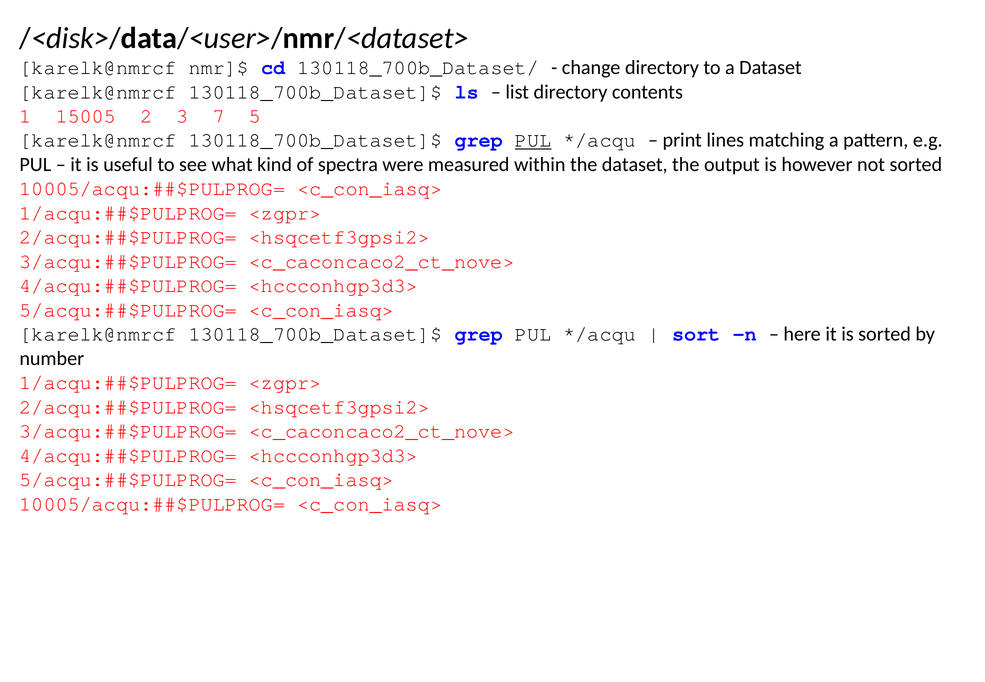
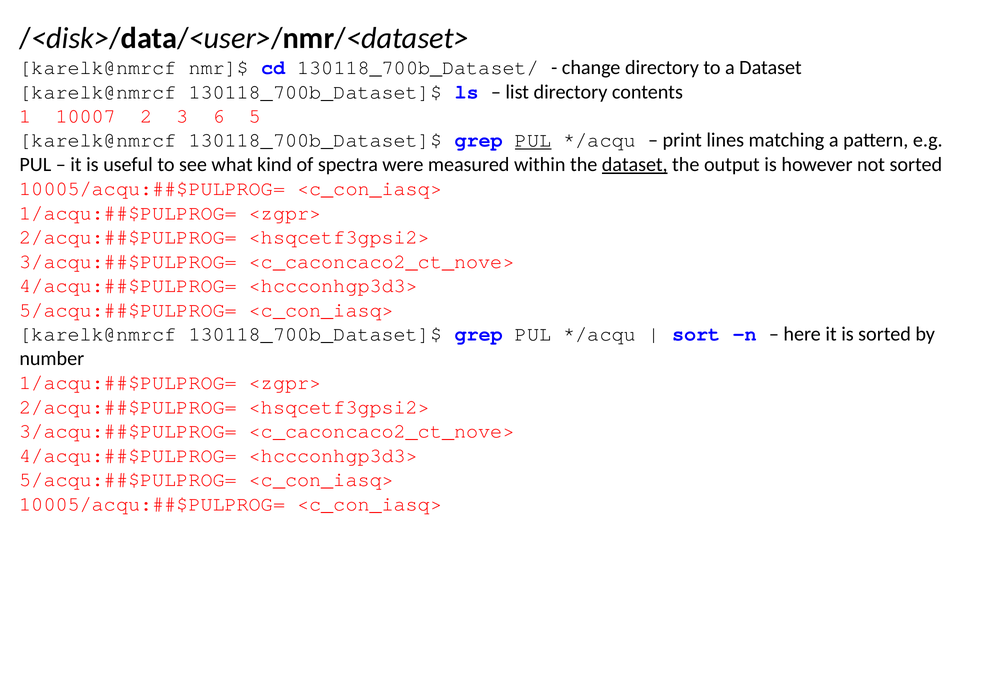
15005: 15005 -> 10007 (86, 116)
7: 7 -> 6 (219, 116)
dataset underline: none -> present (635, 165)
